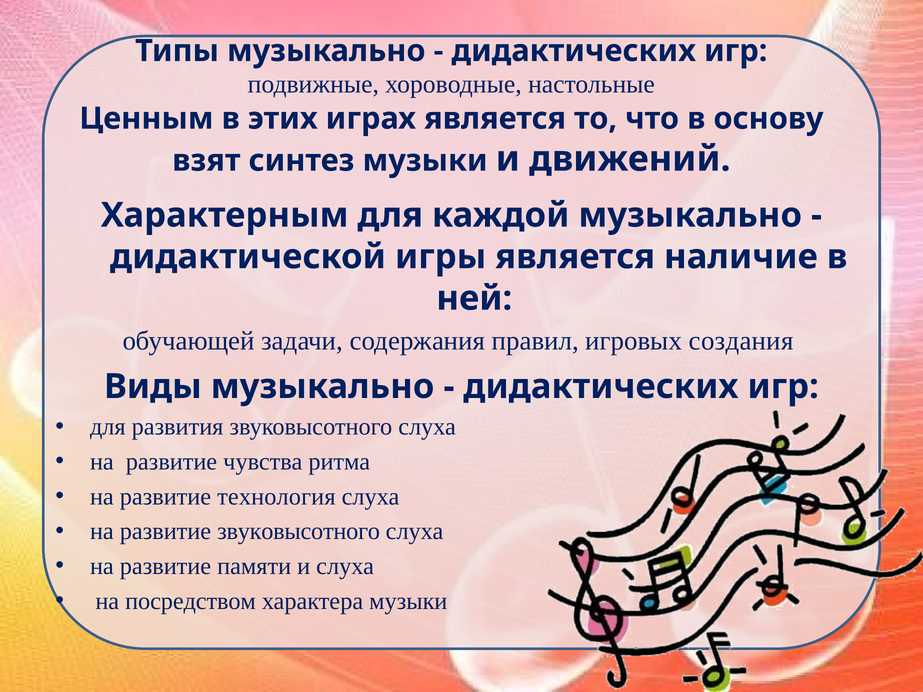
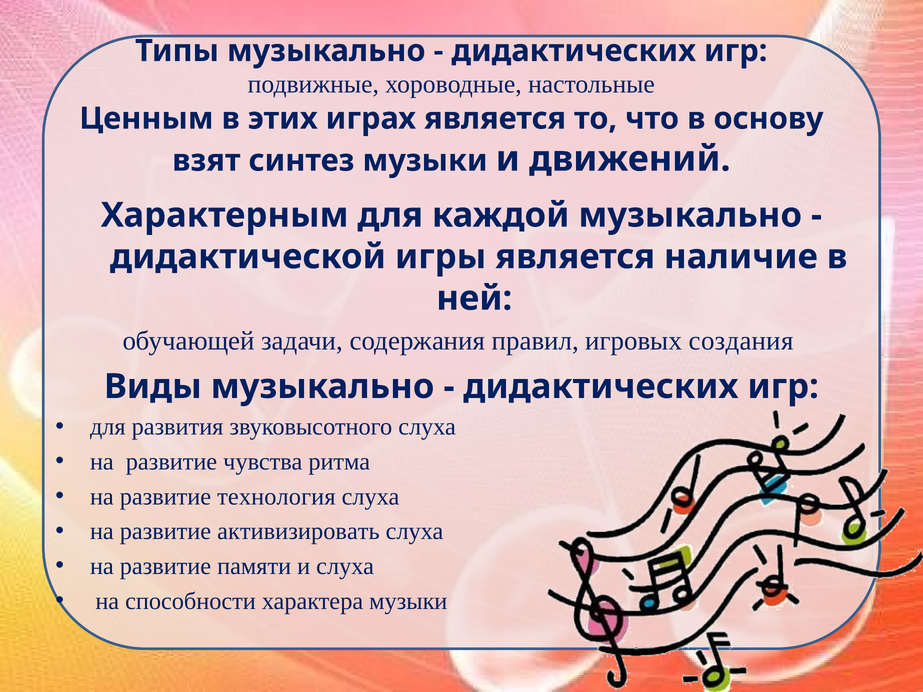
развитие звуковысотного: звуковысотного -> активизировать (298, 532)
посредством: посредством -> способности (190, 601)
